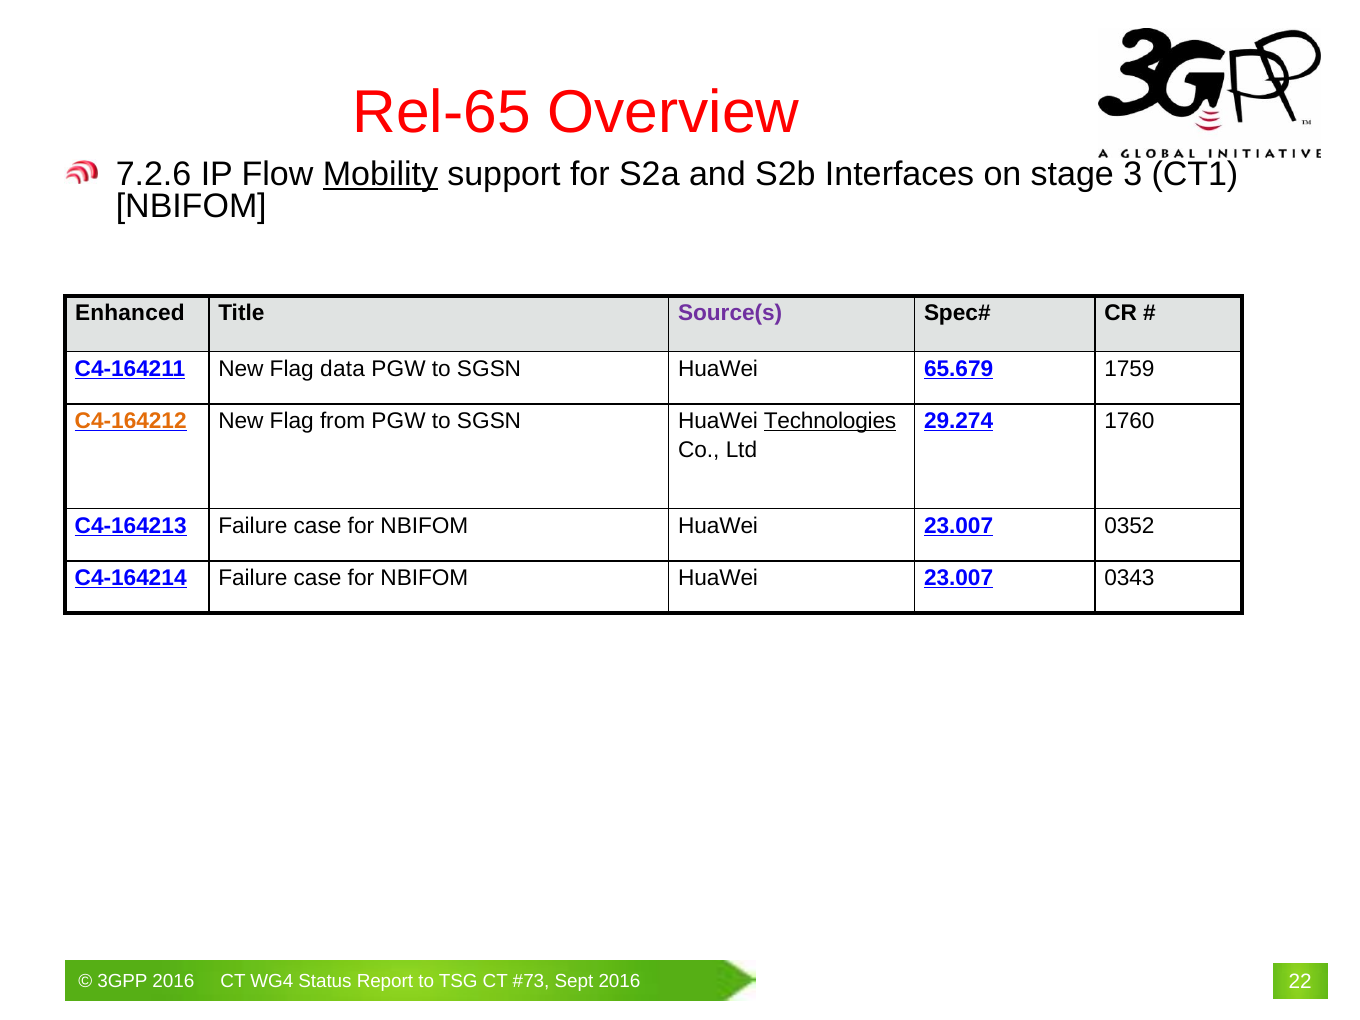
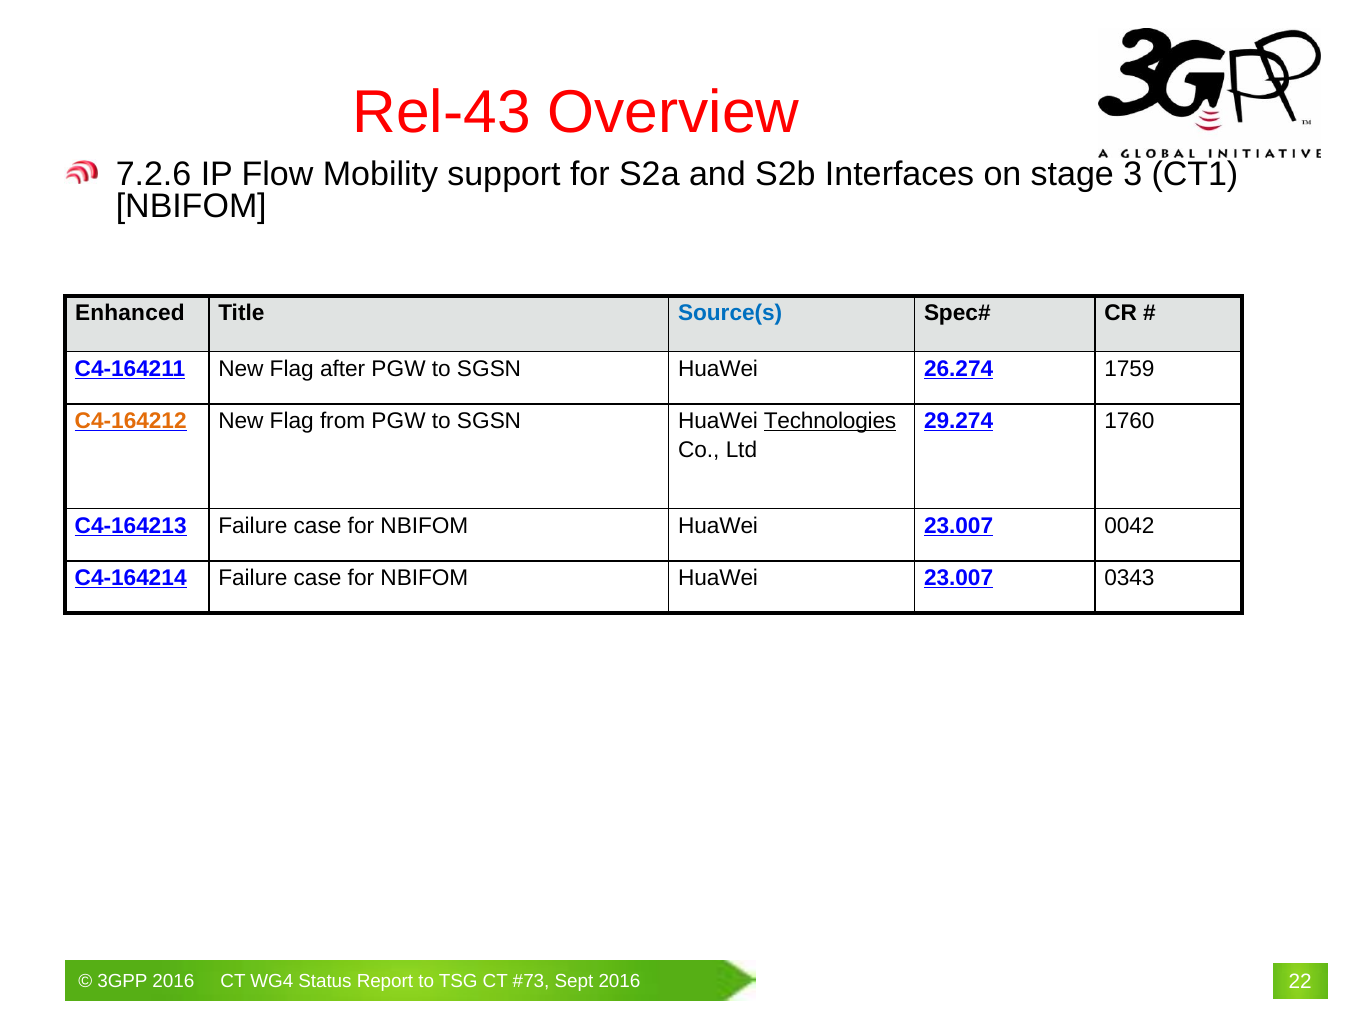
Rel-65: Rel-65 -> Rel-43 (442, 112)
Mobility underline: present -> none (380, 174)
Source(s colour: purple -> blue (730, 313)
data: data -> after (343, 369)
65.679: 65.679 -> 26.274 (959, 369)
0352: 0352 -> 0042 (1129, 526)
